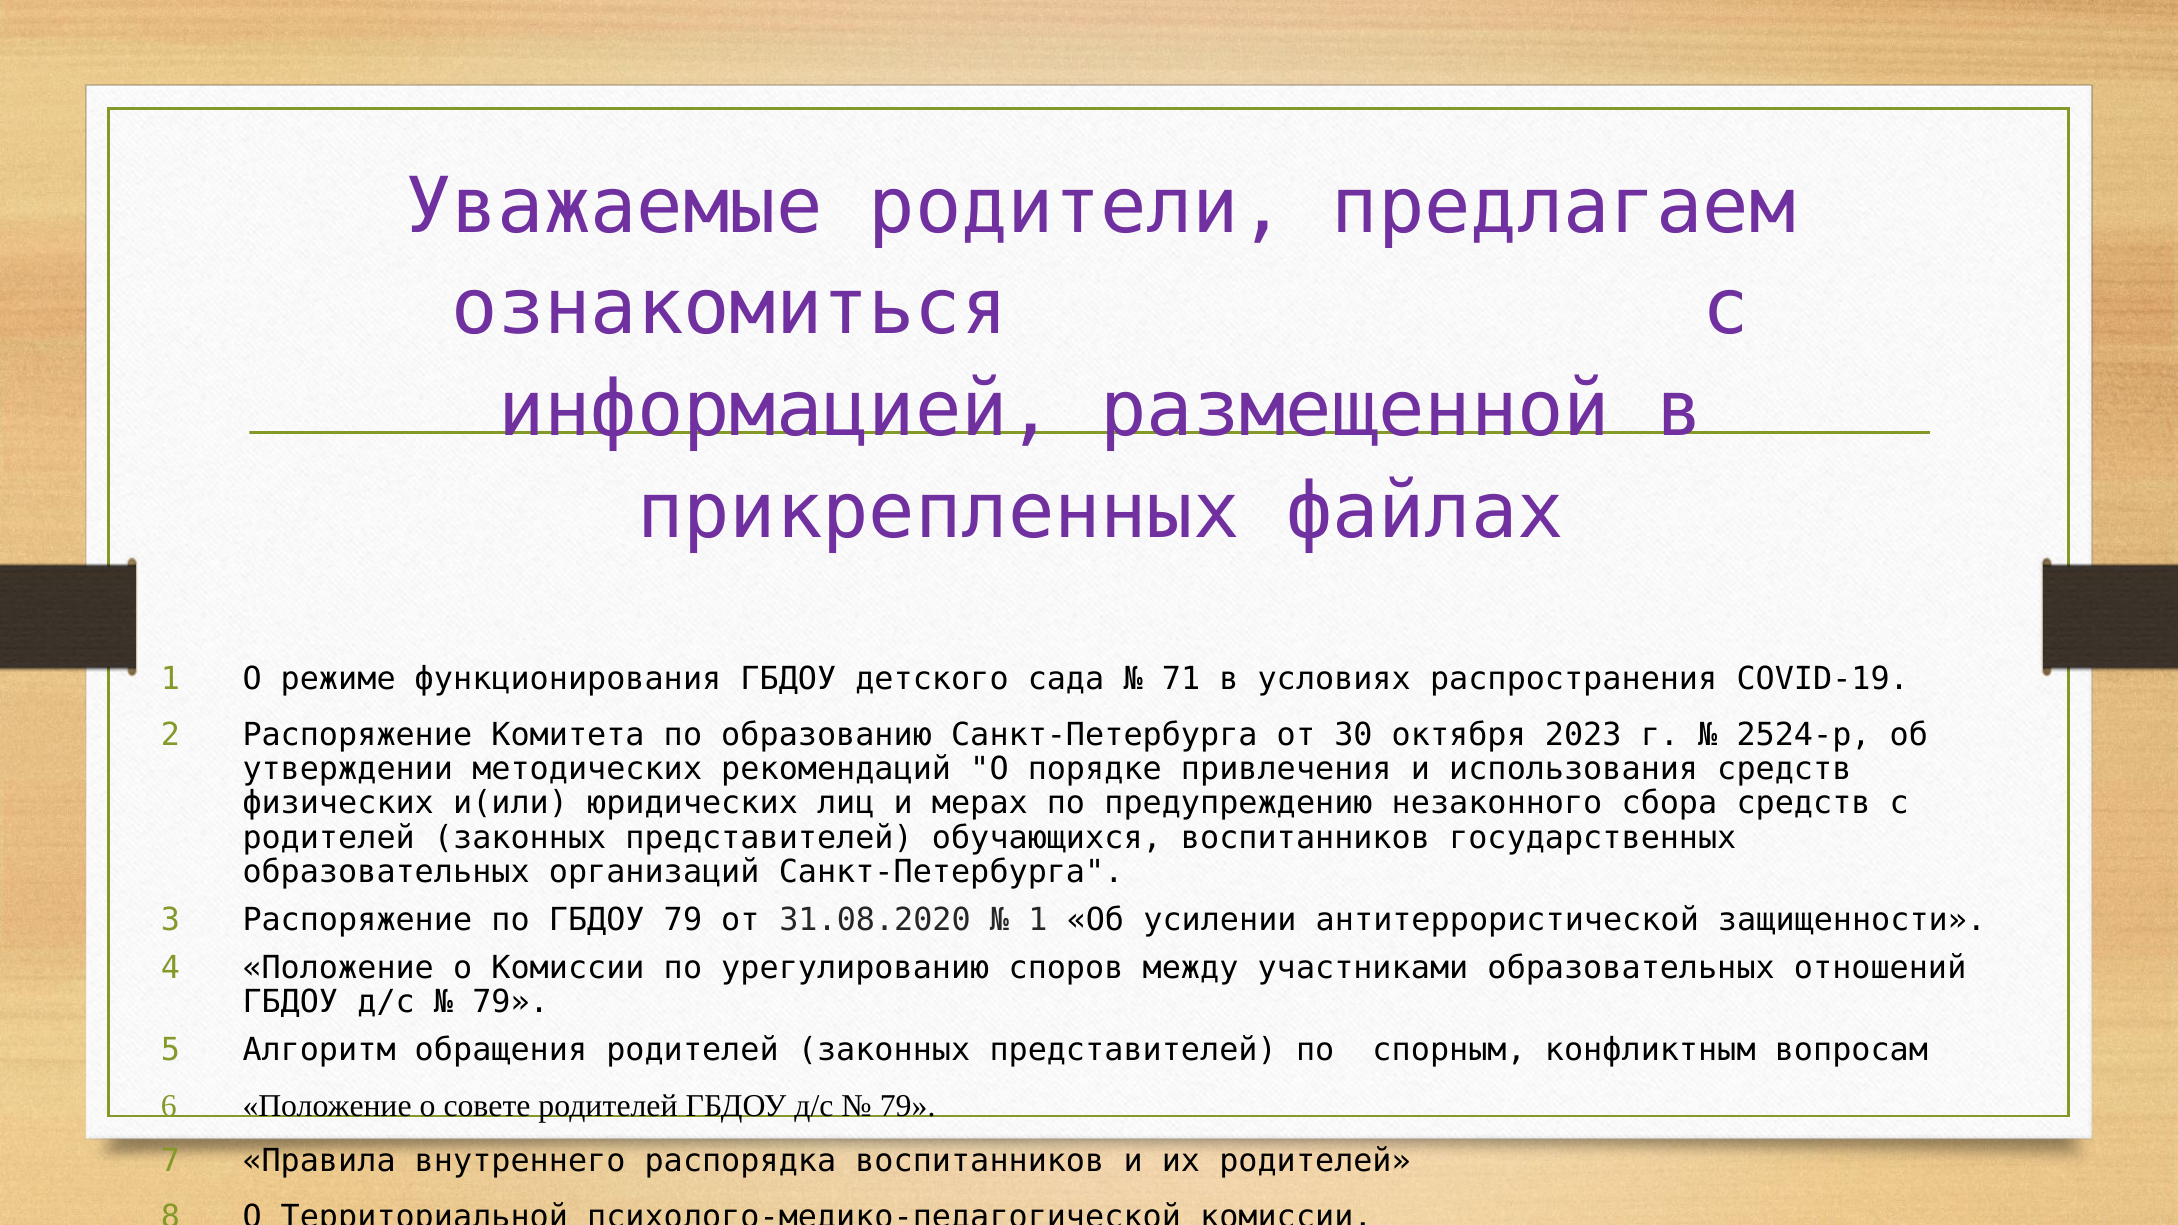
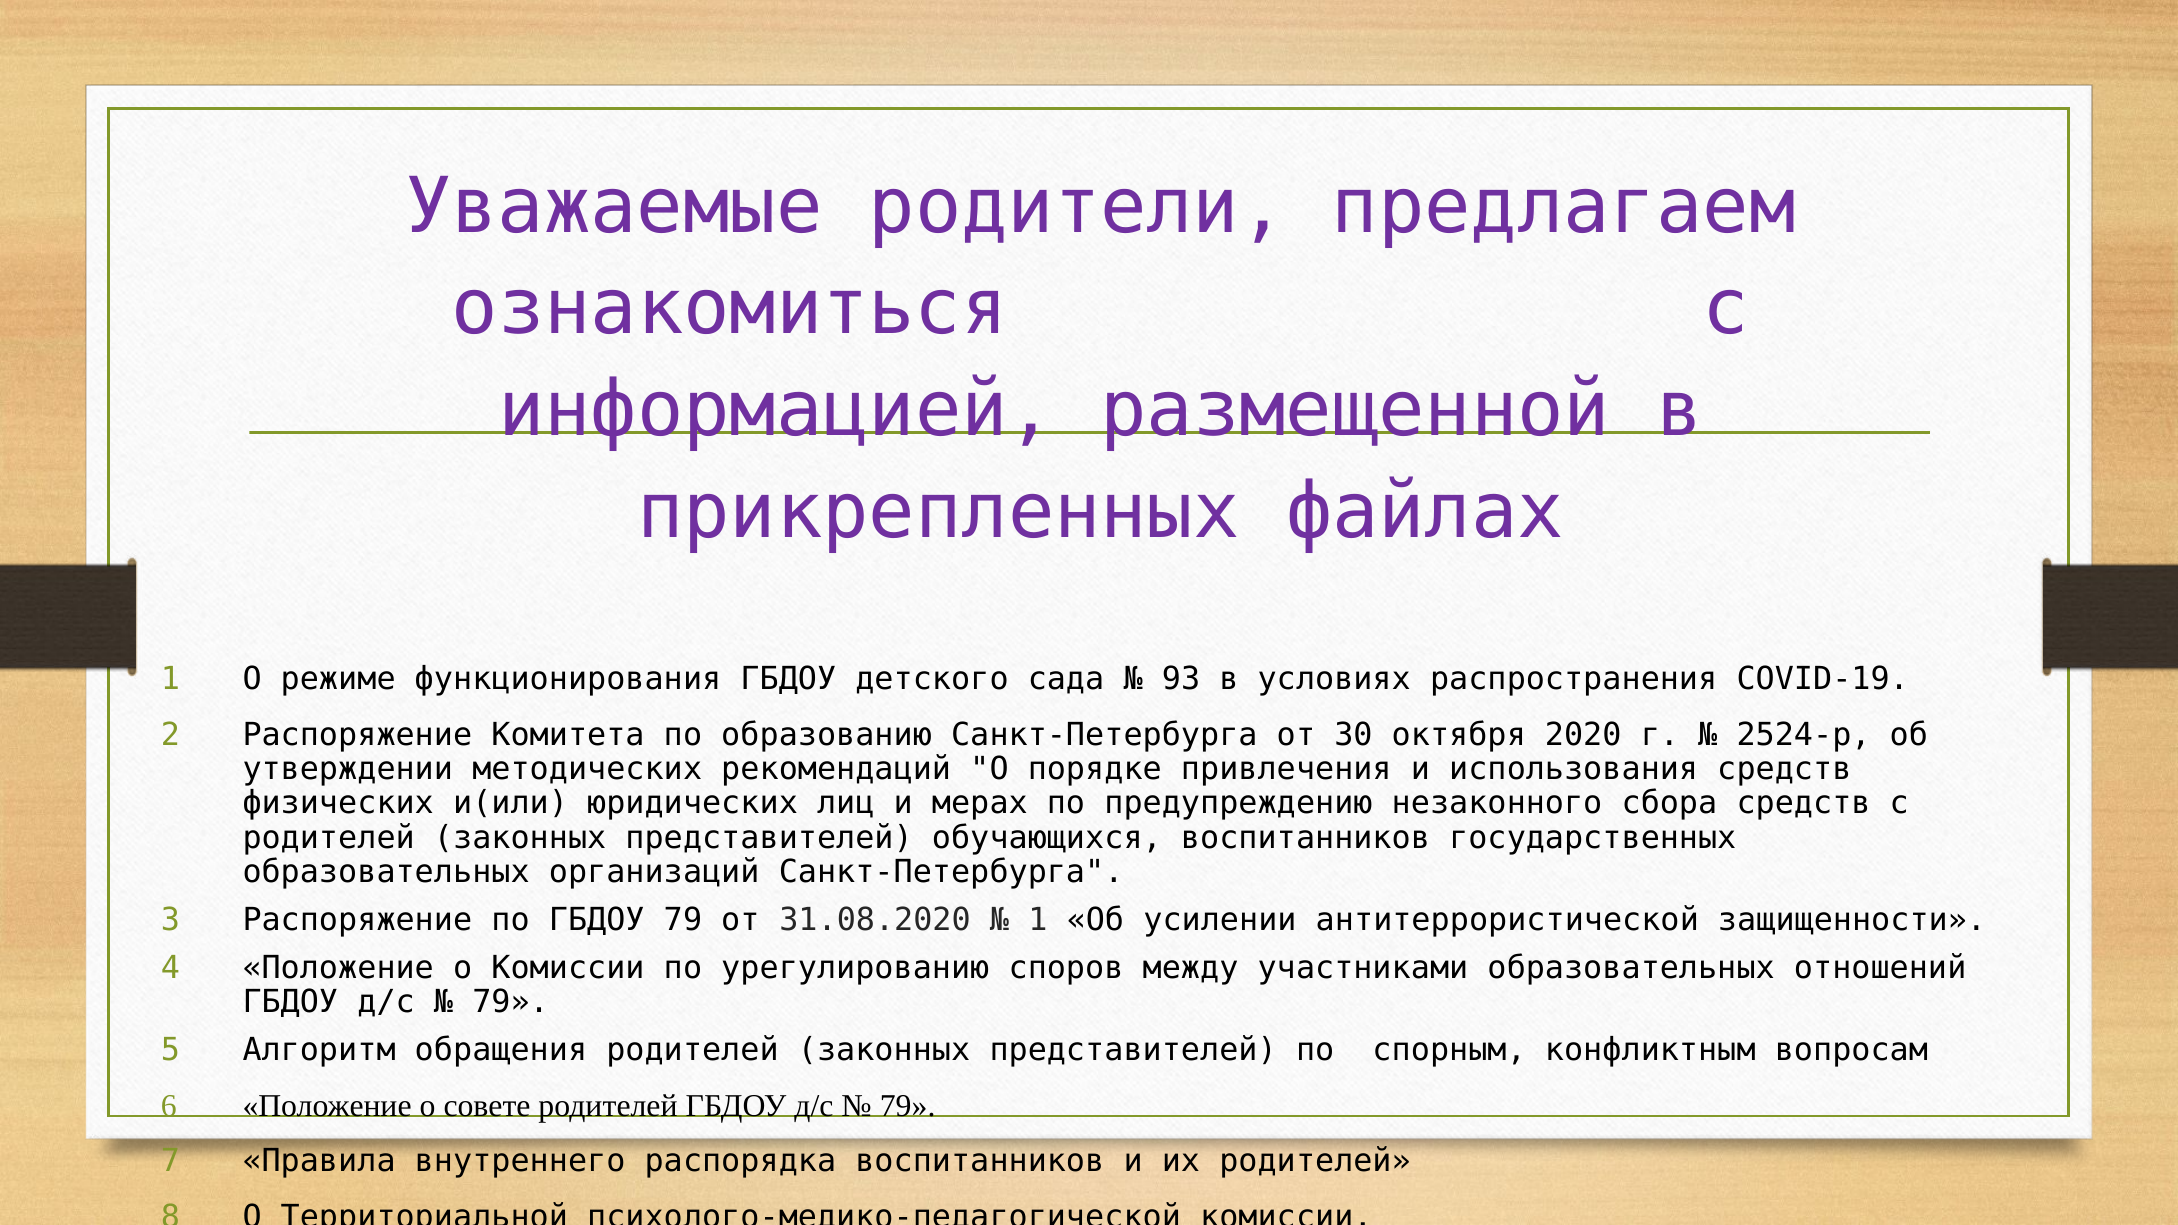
71: 71 -> 93 (1181, 679)
2023: 2023 -> 2020 (1583, 735)
